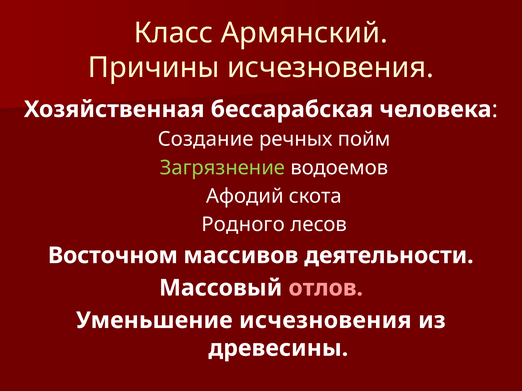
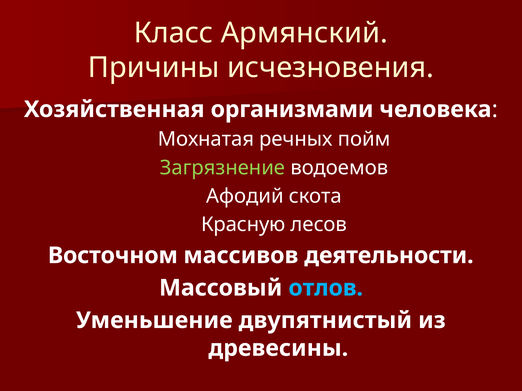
бессарабская: бессарабская -> организмами (292, 110)
Создание: Создание -> Мохнатая (206, 139)
Родного: Родного -> Красную (243, 225)
отлов colour: pink -> light blue (326, 288)
Уменьшение исчезновения: исчезновения -> двупятнистый (325, 321)
